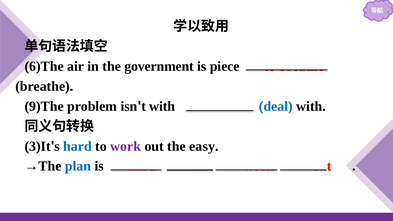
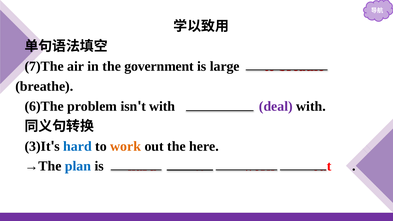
6)The: 6)The -> 7)The (44, 66)
piece: piece -> large (225, 66)
9)The: 9)The -> 6)The (44, 106)
deal colour: blue -> purple (276, 106)
work colour: purple -> orange (126, 146)
easy: easy -> here (204, 146)
